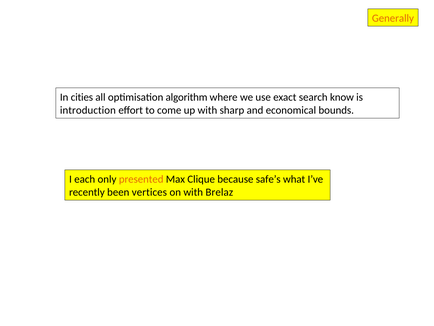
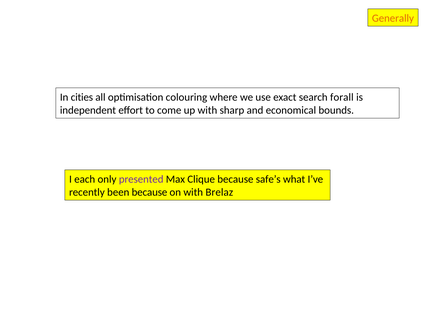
algorithm: algorithm -> colouring (186, 97)
know: know -> forall (342, 97)
introduction: introduction -> independent (88, 110)
presented colour: orange -> purple (141, 179)
been vertices: vertices -> because (150, 192)
